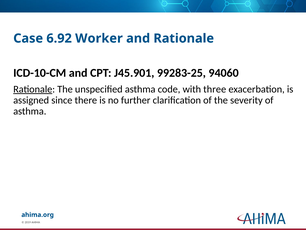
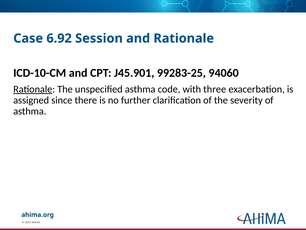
Worker: Worker -> Session (99, 38)
